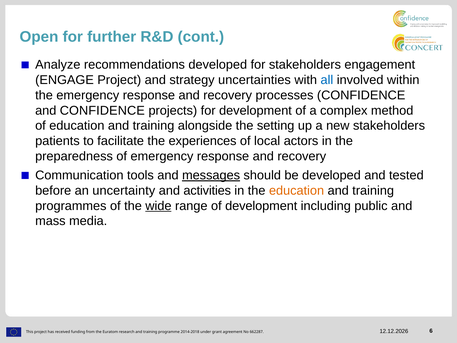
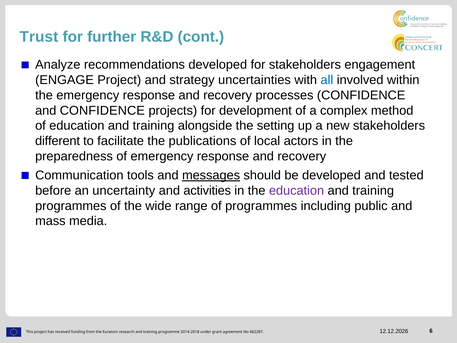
Open: Open -> Trust (39, 37)
patients: patients -> different (58, 141)
experiences: experiences -> publications (203, 141)
education colour: orange -> purple (297, 190)
wide underline: present -> none (158, 206)
of development: development -> programmes (261, 206)
